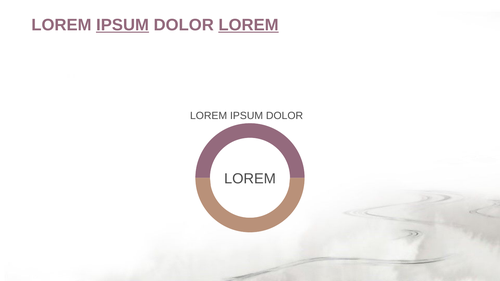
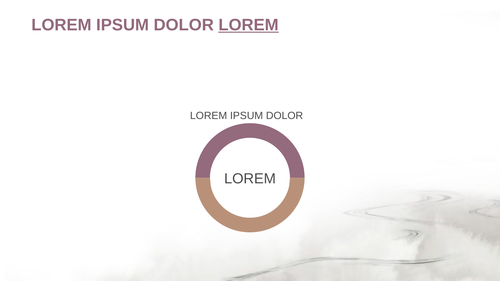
IPSUM underline: present -> none (123, 25)
